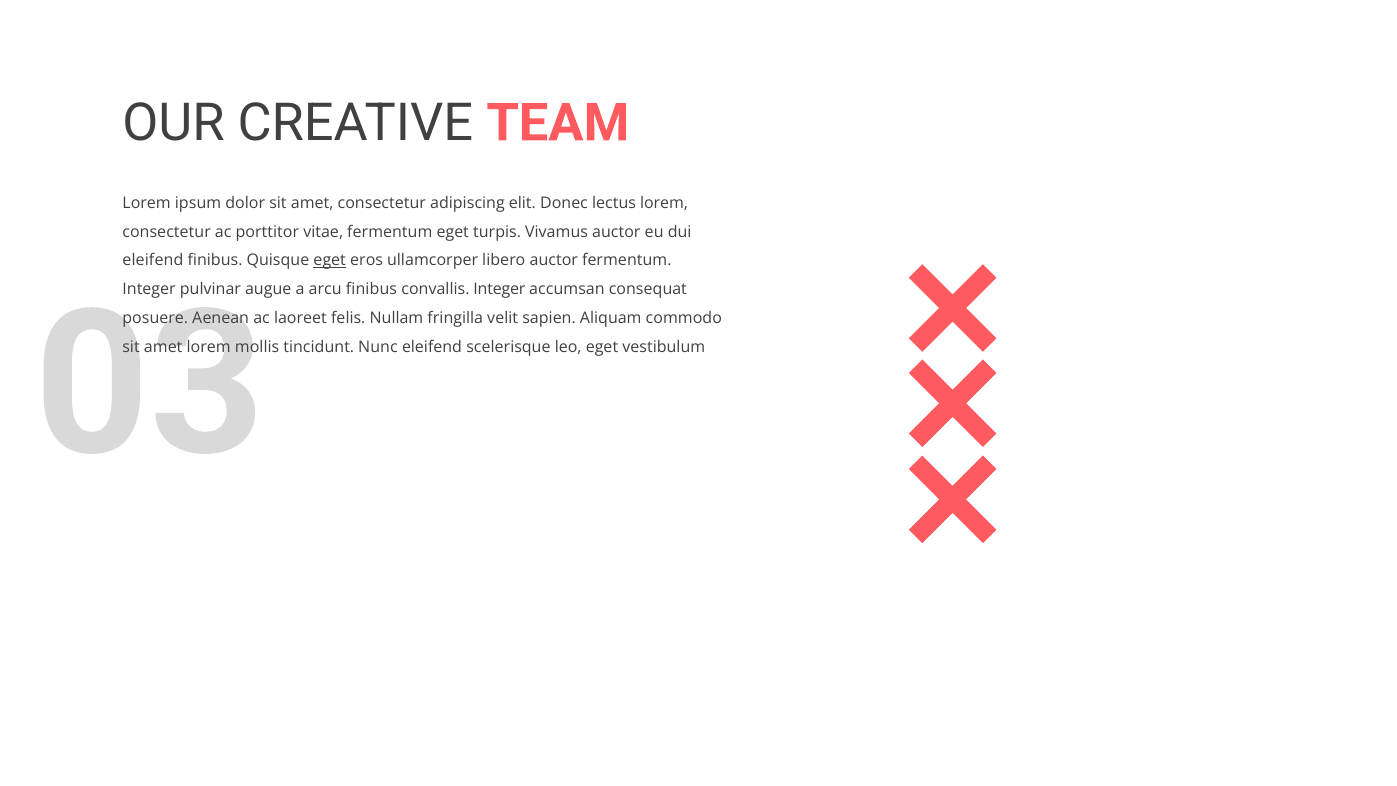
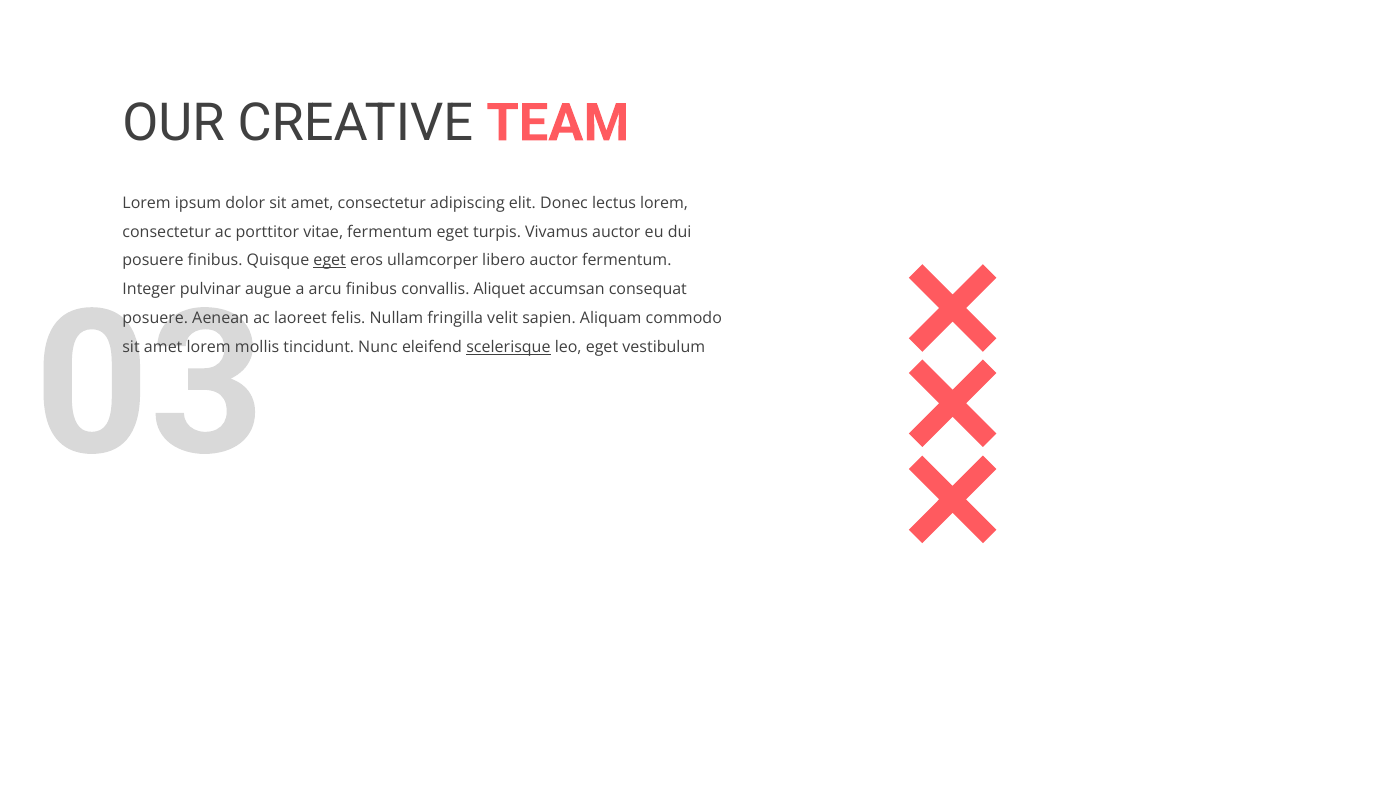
eleifend: eleifend -> posuere (153, 261)
convallis Integer: Integer -> Aliquet (499, 289)
scelerisque underline: none -> present (508, 347)
